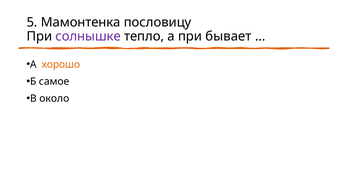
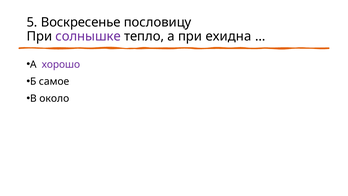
Мамонтенка: Мамонтенка -> Воскресенье (81, 22)
бывает: бывает -> ехидна (228, 36)
хорошо colour: orange -> purple (61, 64)
